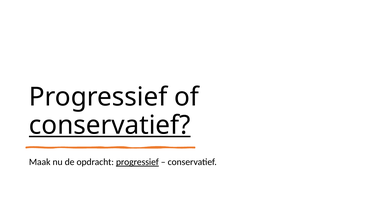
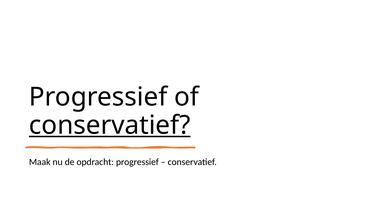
progressief underline: present -> none (137, 162)
